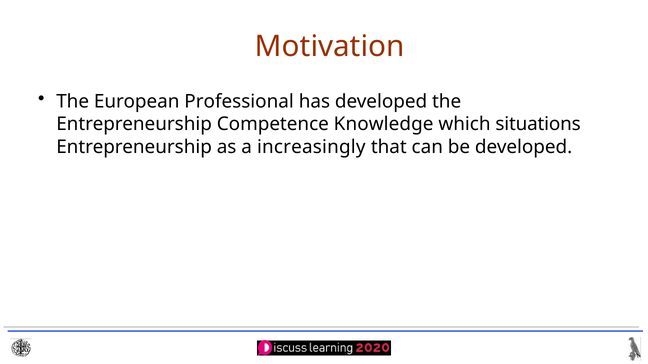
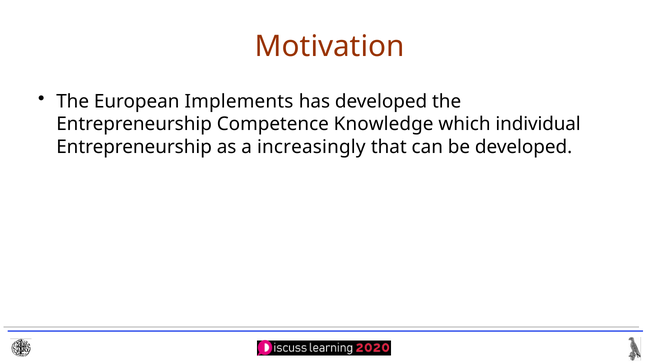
Professional: Professional -> Implements (239, 102)
situations: situations -> individual (538, 124)
